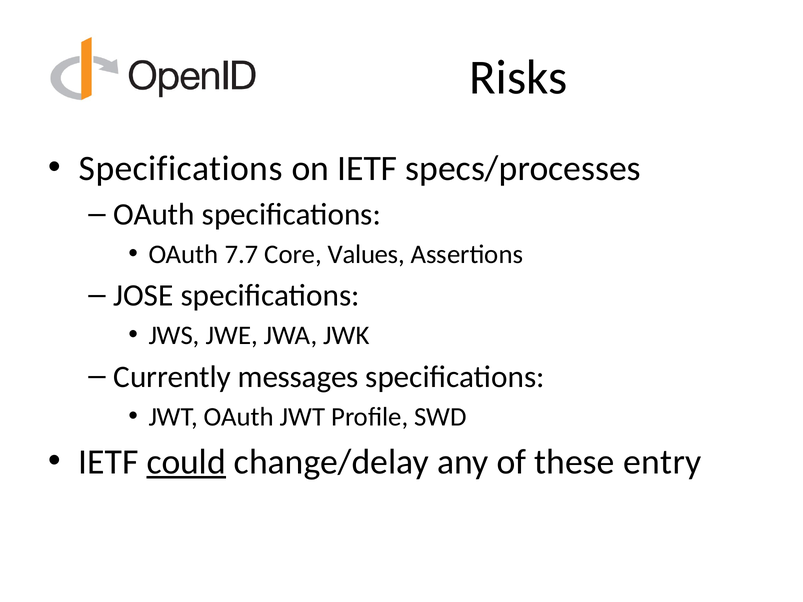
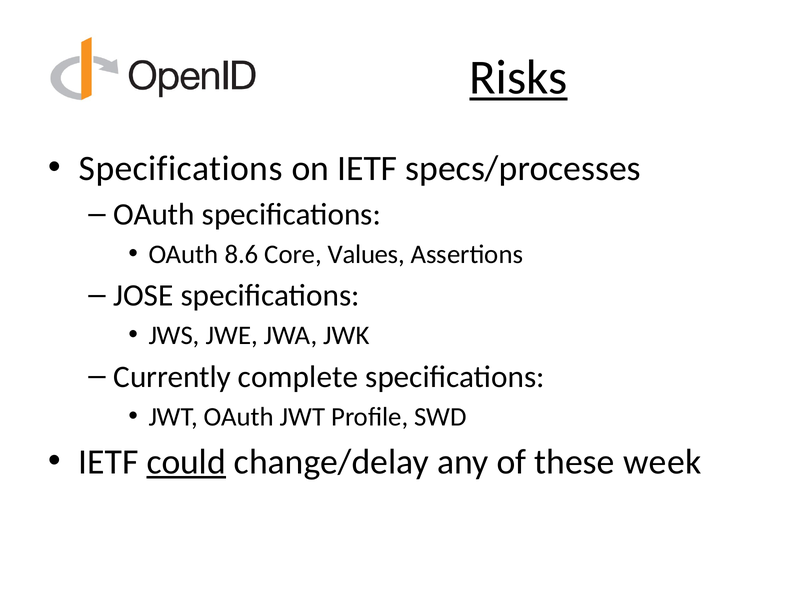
Risks underline: none -> present (519, 78)
7.7: 7.7 -> 8.6 (241, 254)
messages: messages -> complete (298, 377)
entry: entry -> week (662, 462)
